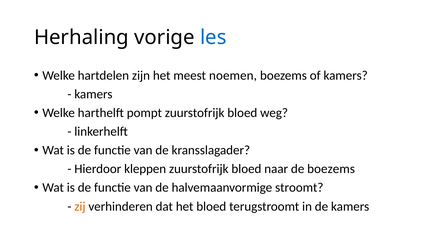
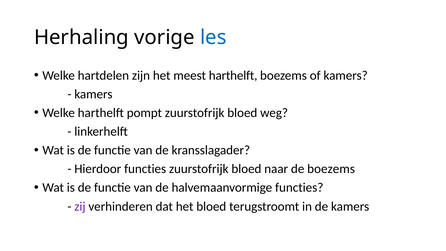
meest noemen: noemen -> harthelft (233, 75)
Hierdoor kleppen: kleppen -> functies (145, 169)
halvemaanvormige stroomt: stroomt -> functies (299, 188)
zij colour: orange -> purple (80, 206)
